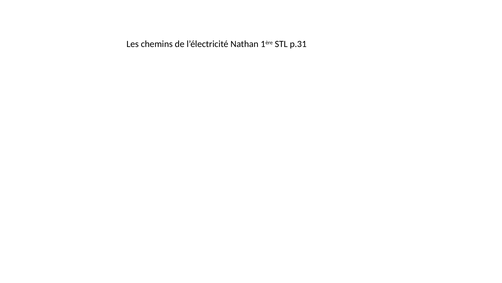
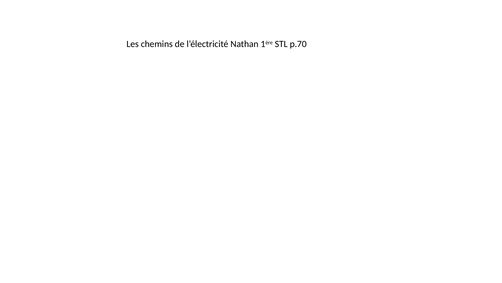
p.31: p.31 -> p.70 (298, 44)
